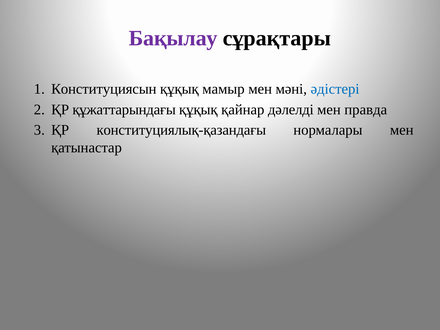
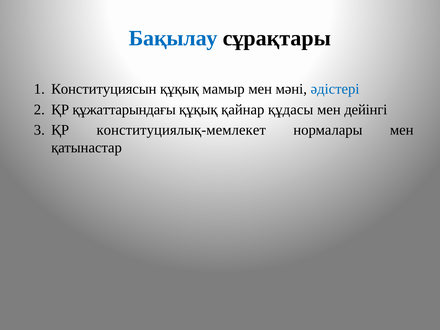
Бақылау colour: purple -> blue (173, 38)
дәлелді: дәлелді -> құдасы (291, 110)
правда: правда -> дейінгі (366, 110)
конституциялық-қазандағы: конституциялық-қазандағы -> конституциялық-мемлекет (181, 130)
